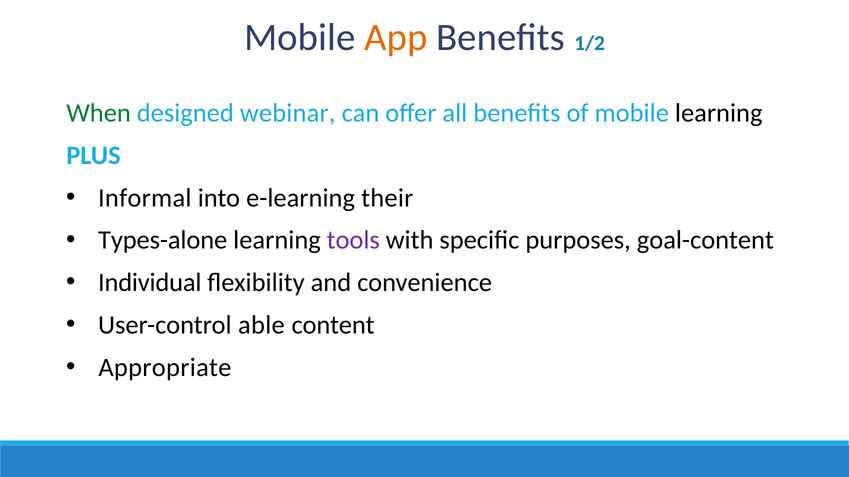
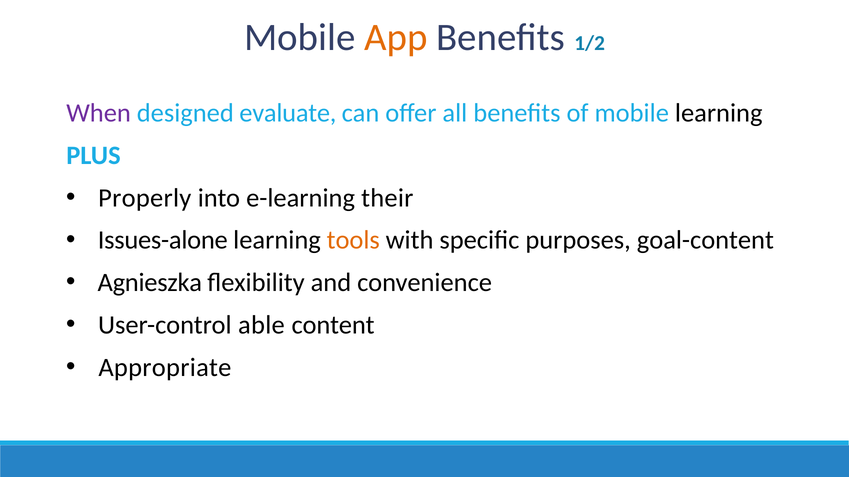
When colour: green -> purple (99, 113)
webinar: webinar -> evaluate (288, 113)
Informal: Informal -> Properly (145, 198)
Types-alone: Types-alone -> Issues-alone (163, 241)
tools colour: purple -> orange (353, 241)
Individual: Individual -> Agnieszka (150, 283)
